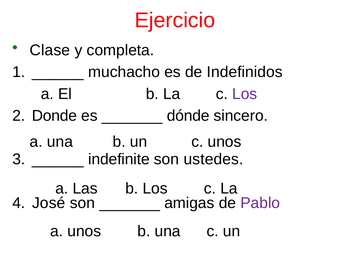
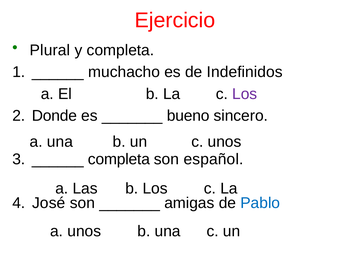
Clase: Clase -> Plural (50, 50)
dónde: dónde -> bueno (188, 115)
indefinite: indefinite -> completa (119, 159)
ustedes: ustedes -> español (214, 159)
Pablo colour: purple -> blue (260, 203)
